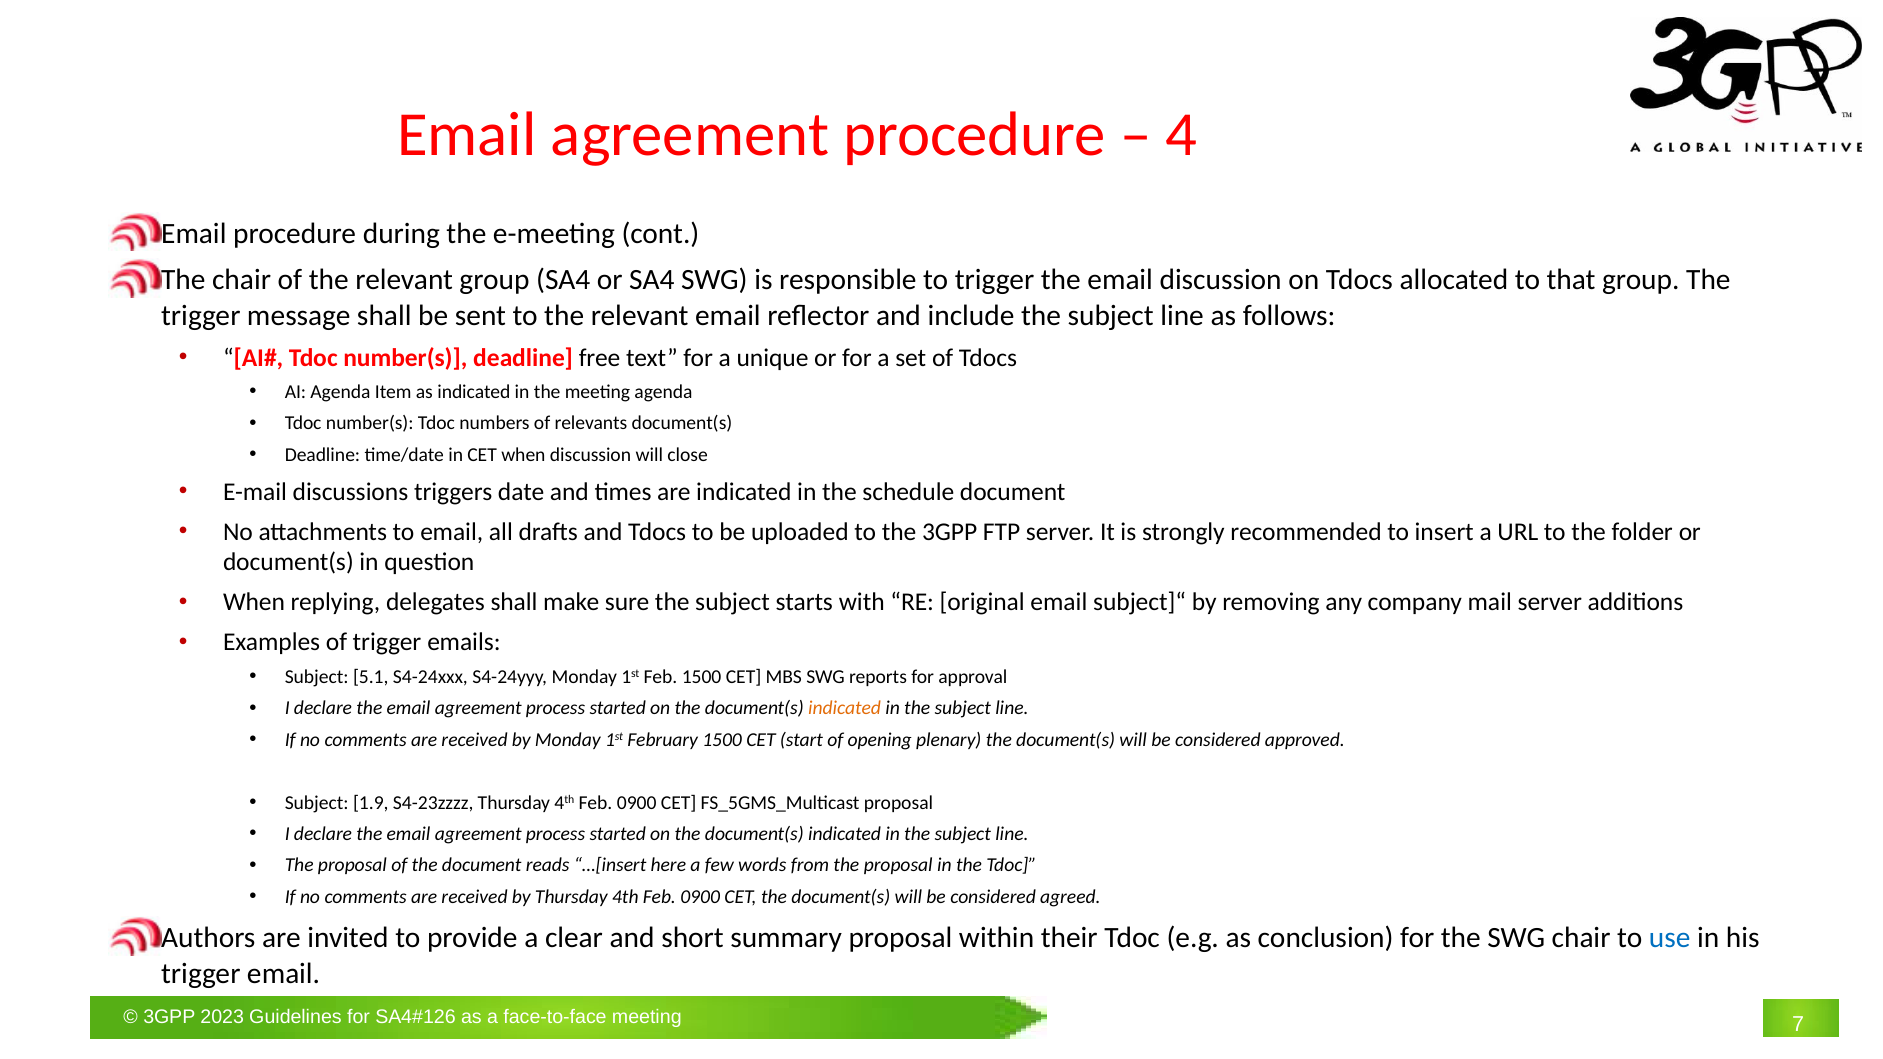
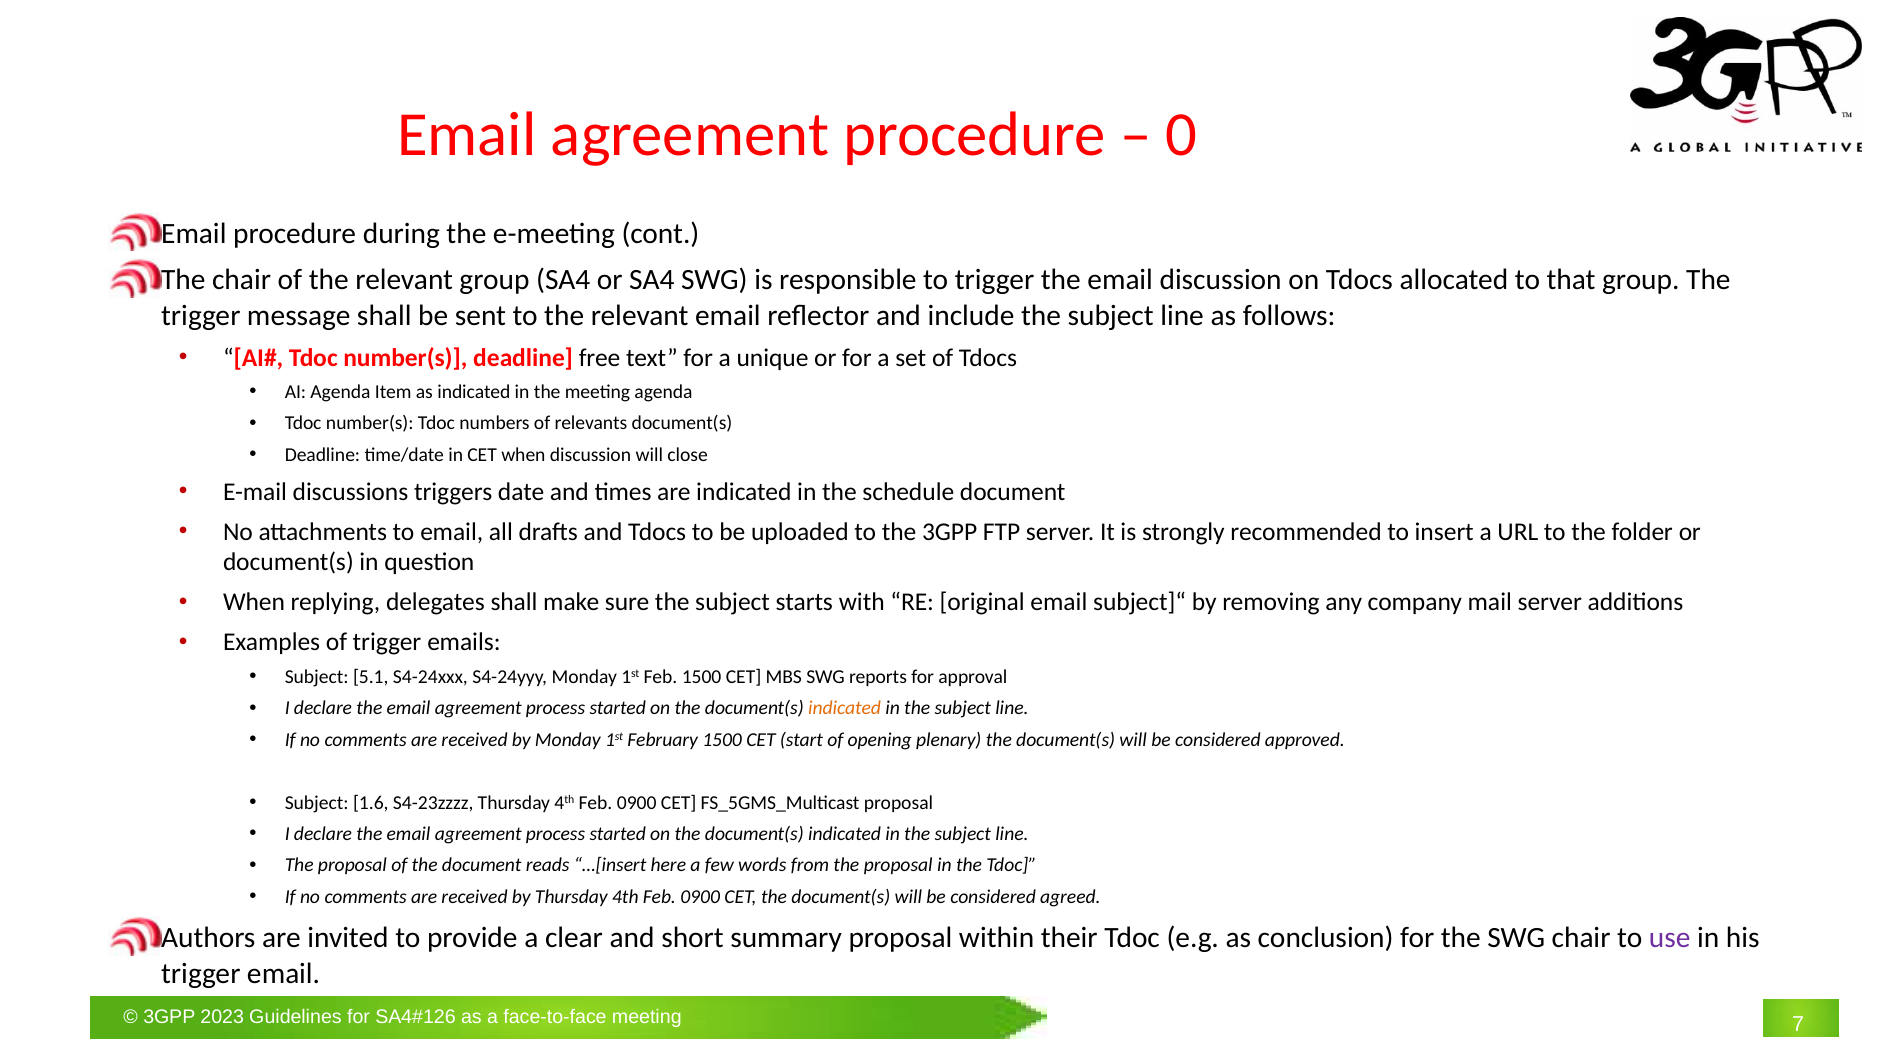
4: 4 -> 0 (1182, 135)
1.9: 1.9 -> 1.6 (371, 803)
use colour: blue -> purple (1670, 938)
